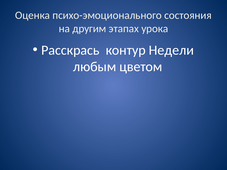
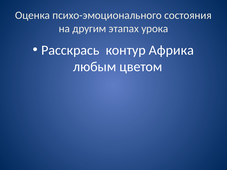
Недели: Недели -> Африка (171, 50)
